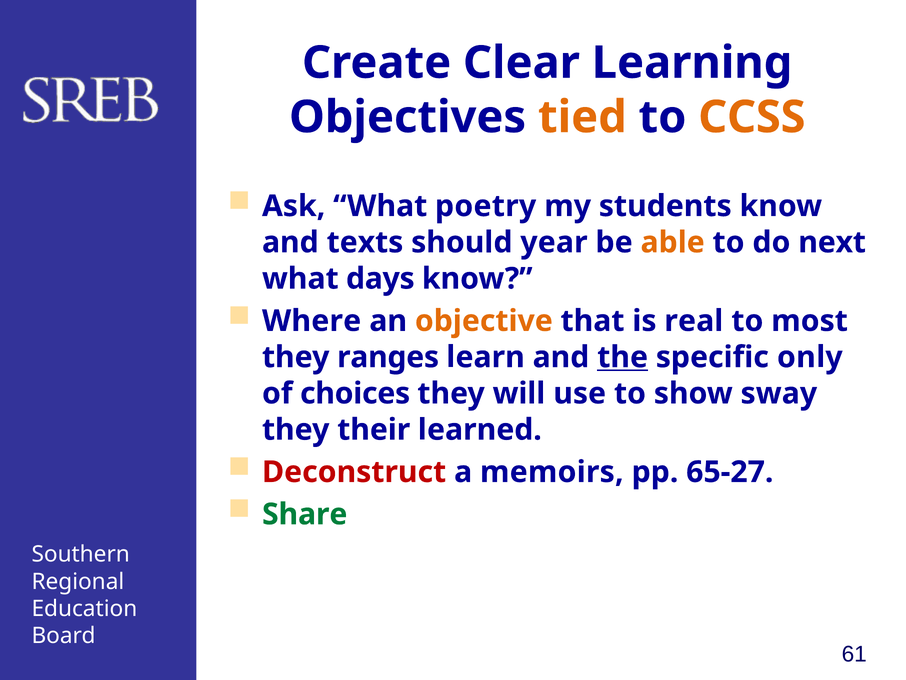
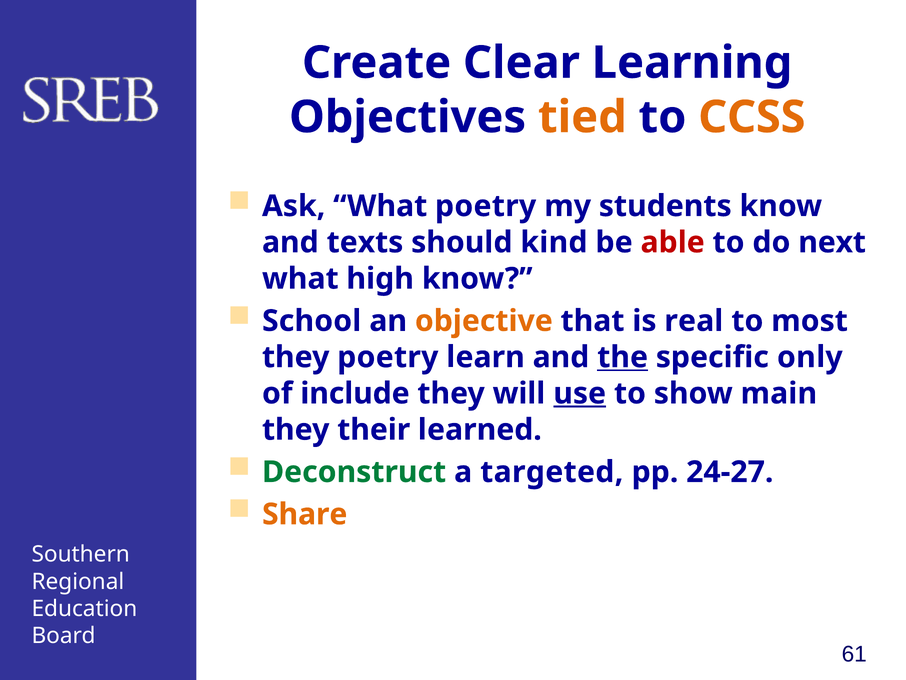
year: year -> kind (554, 242)
able colour: orange -> red (673, 242)
days: days -> high (380, 278)
Where: Where -> School (312, 321)
they ranges: ranges -> poetry (388, 357)
choices: choices -> include (355, 393)
use underline: none -> present (580, 393)
sway: sway -> main (779, 393)
Deconstruct colour: red -> green (354, 472)
memoirs: memoirs -> targeted (552, 472)
65-27: 65-27 -> 24-27 (730, 472)
Share colour: green -> orange (305, 514)
